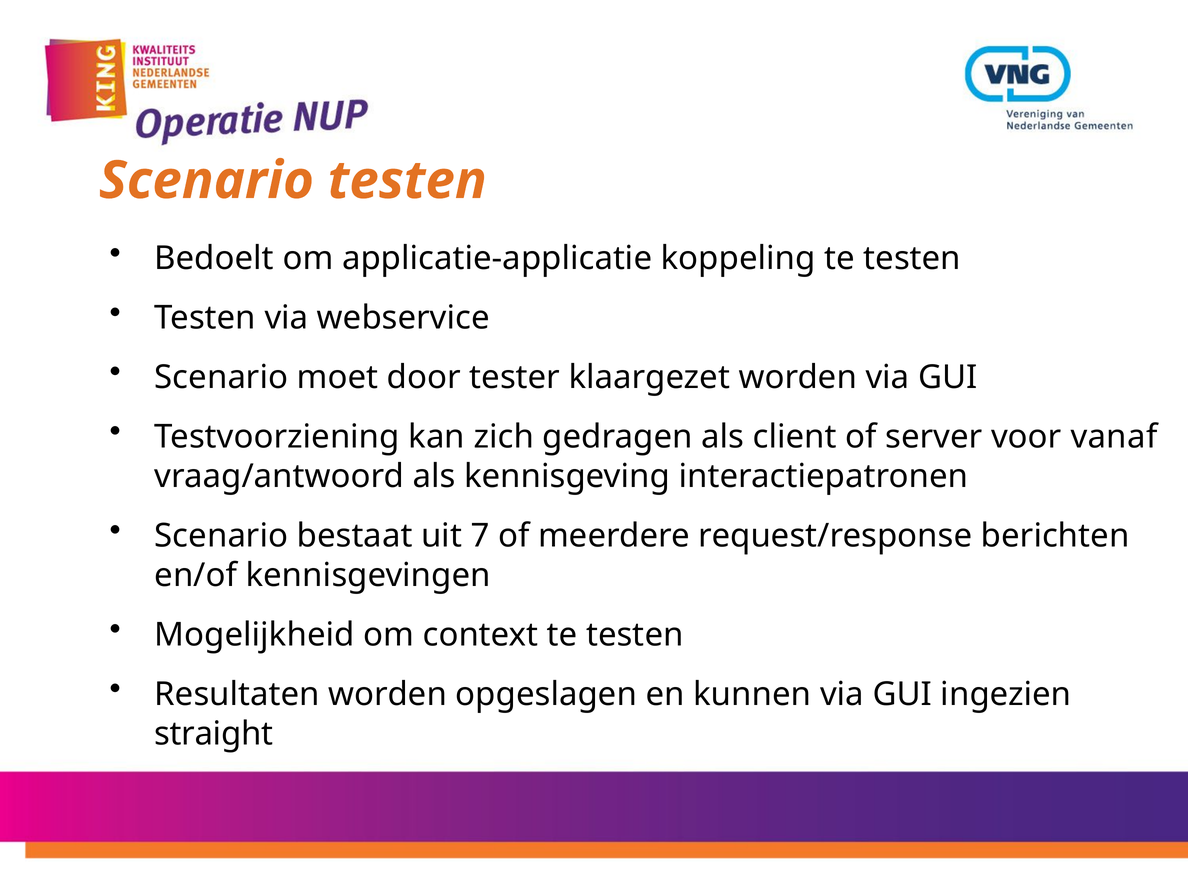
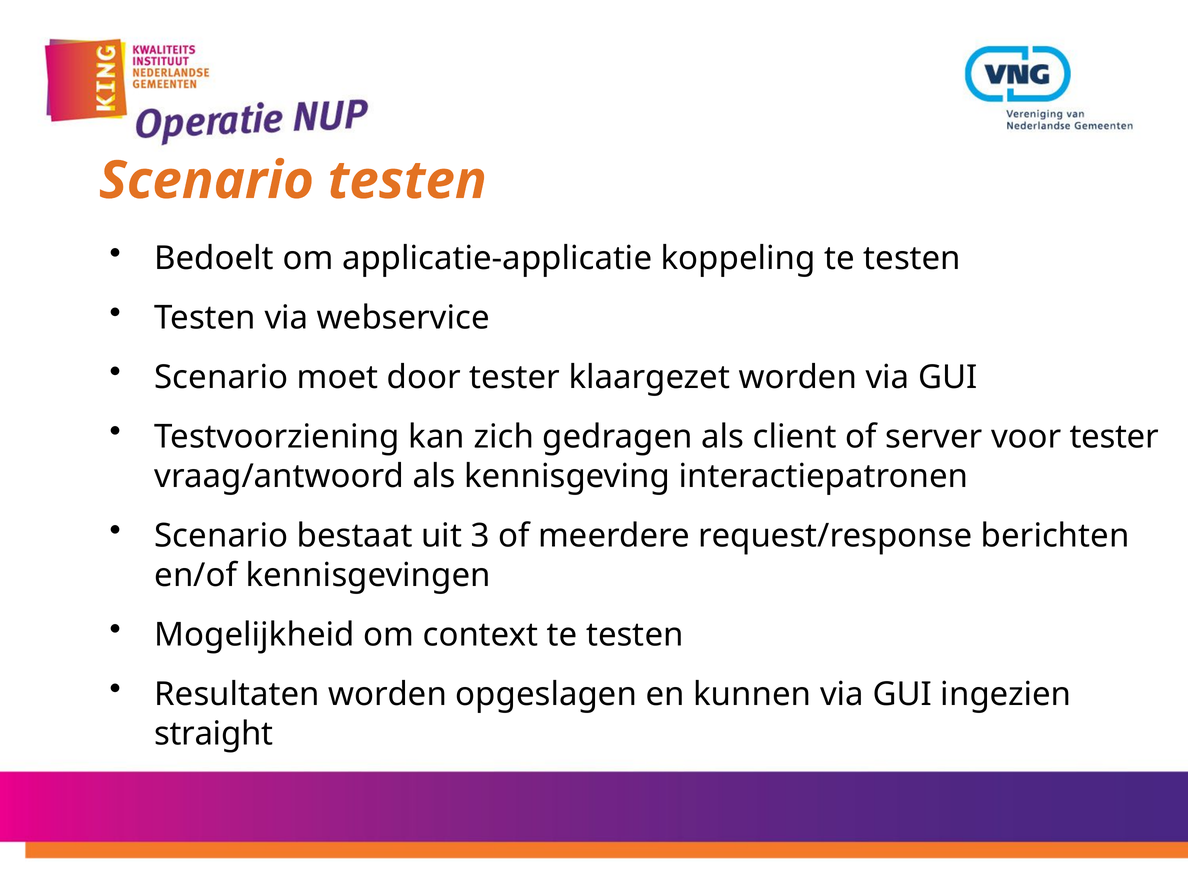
voor vanaf: vanaf -> tester (1114, 437)
7: 7 -> 3 (480, 536)
